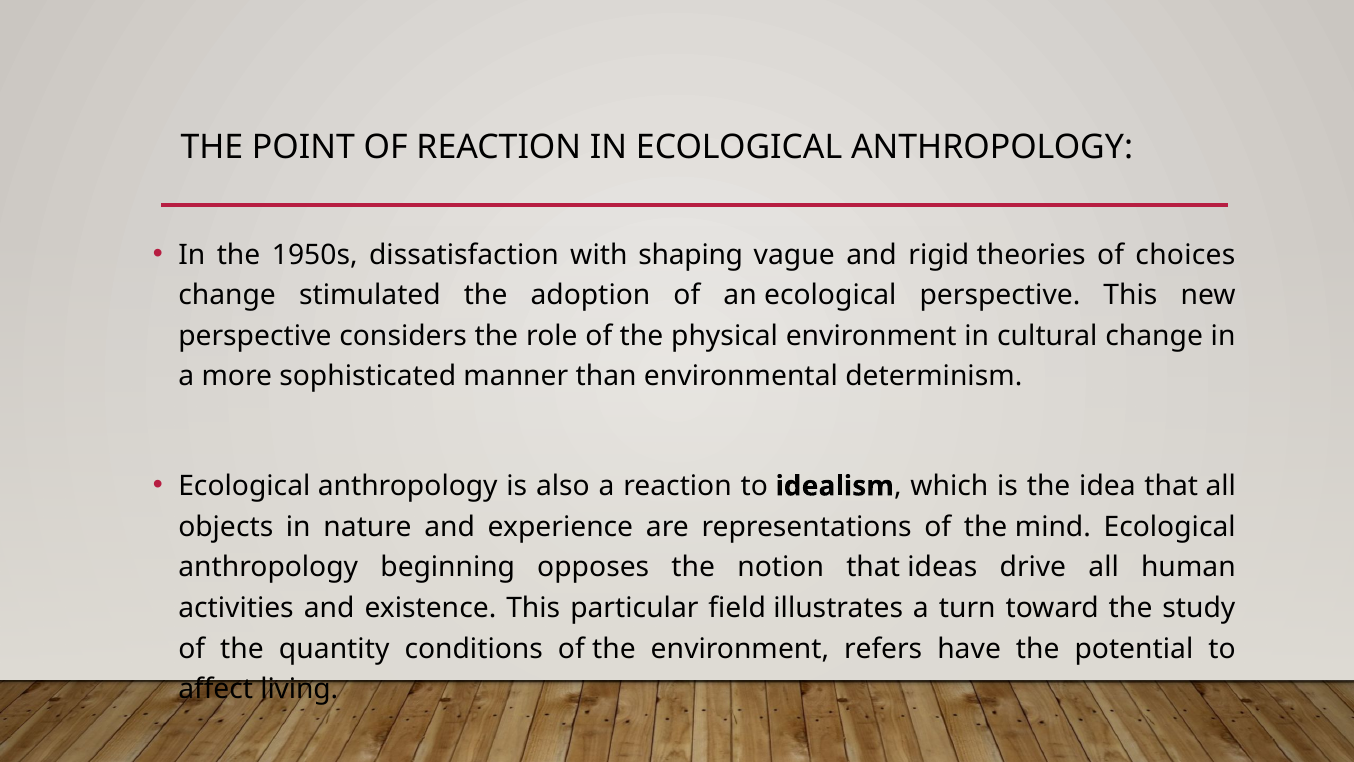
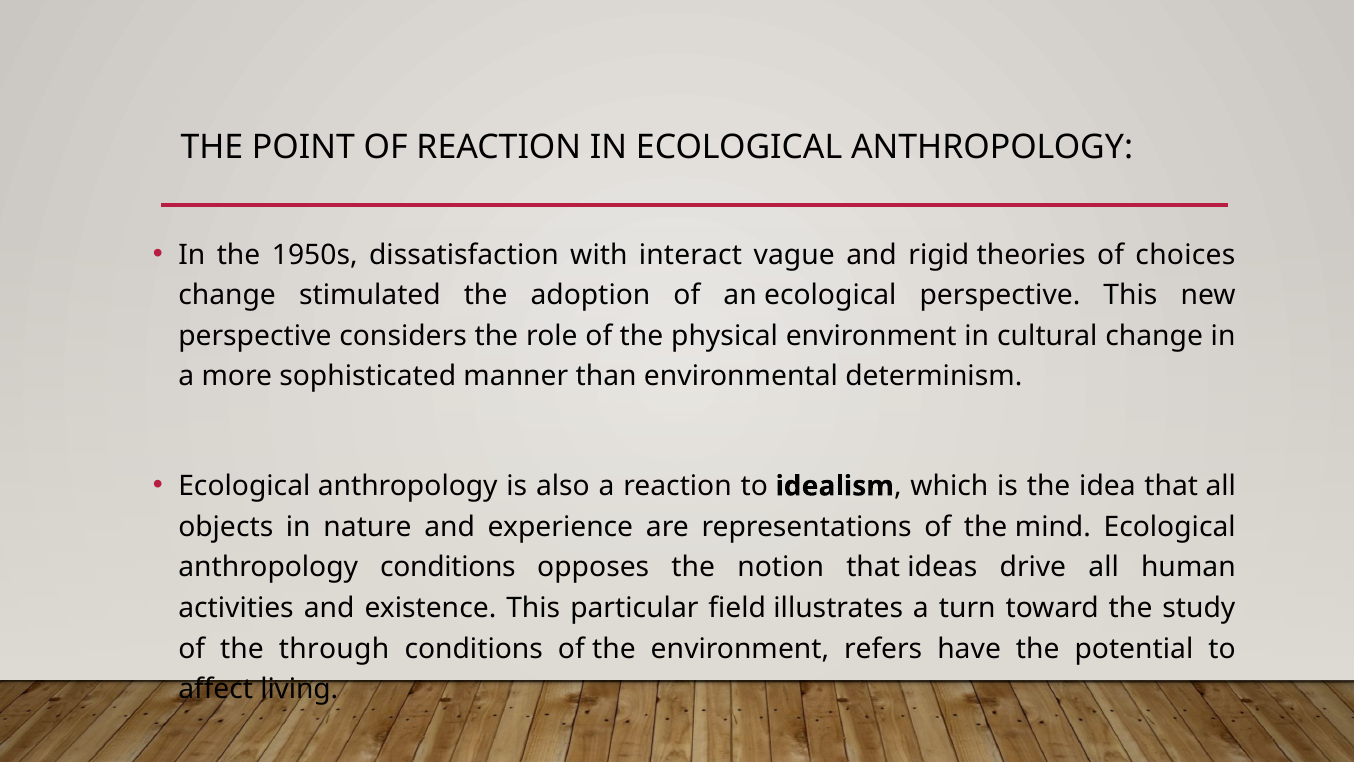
shaping: shaping -> interact (691, 255)
anthropology beginning: beginning -> conditions (448, 567)
quantity: quantity -> through (334, 648)
